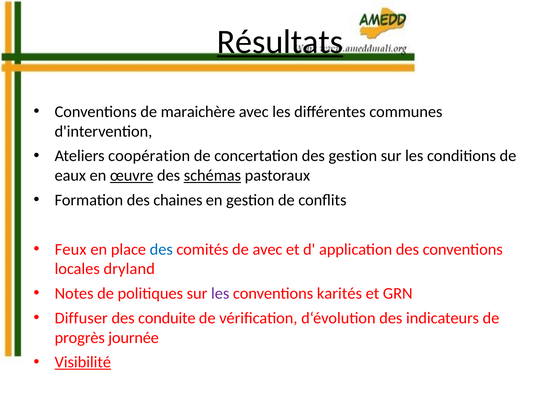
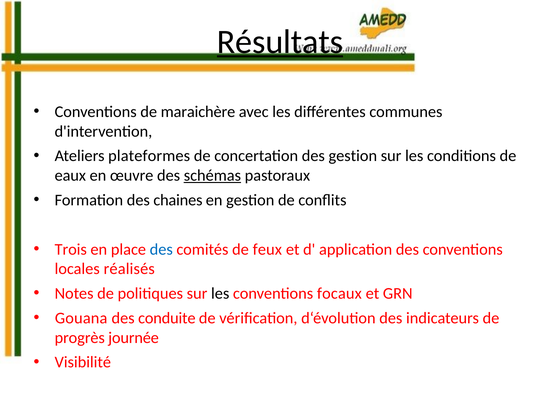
coopération: coopération -> plateformes (149, 156)
œuvre underline: present -> none (132, 176)
Feux: Feux -> Trois (71, 249)
de avec: avec -> feux (267, 249)
dryland: dryland -> réalisés (129, 269)
les colour: purple -> black (220, 293)
karités: karités -> focaux (339, 293)
Diffuser: Diffuser -> Gouana (81, 318)
Visibilité underline: present -> none (83, 362)
